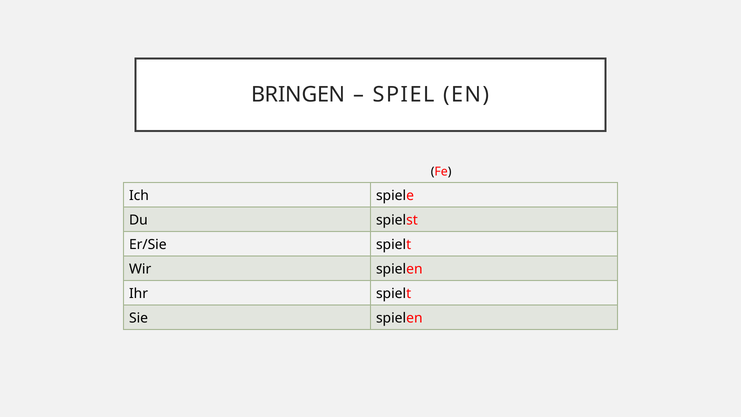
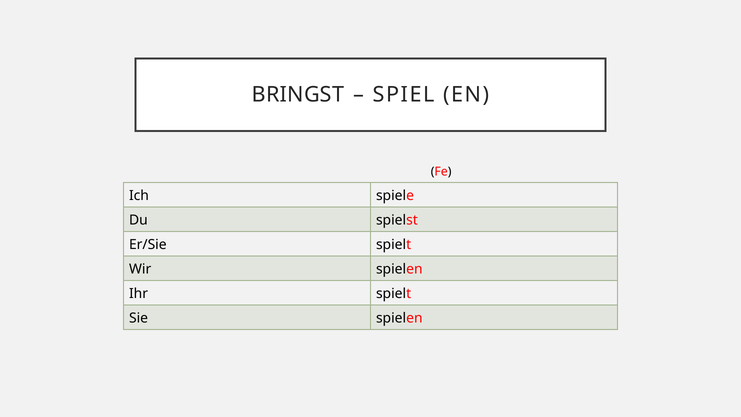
BRINGEN: BRINGEN -> BRINGST (298, 95)
